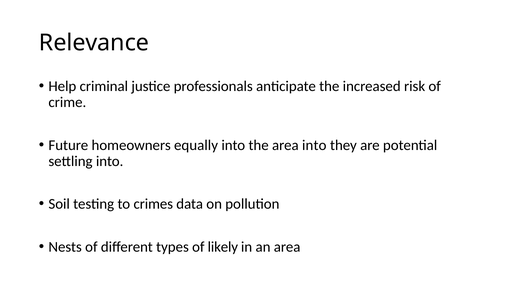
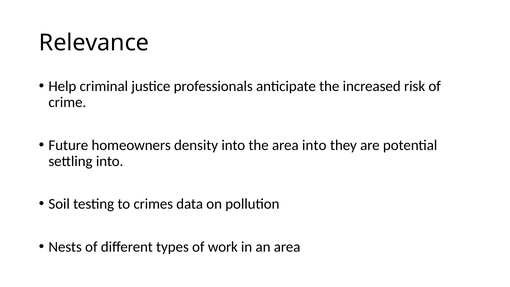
equally: equally -> density (196, 145)
likely: likely -> work (223, 247)
